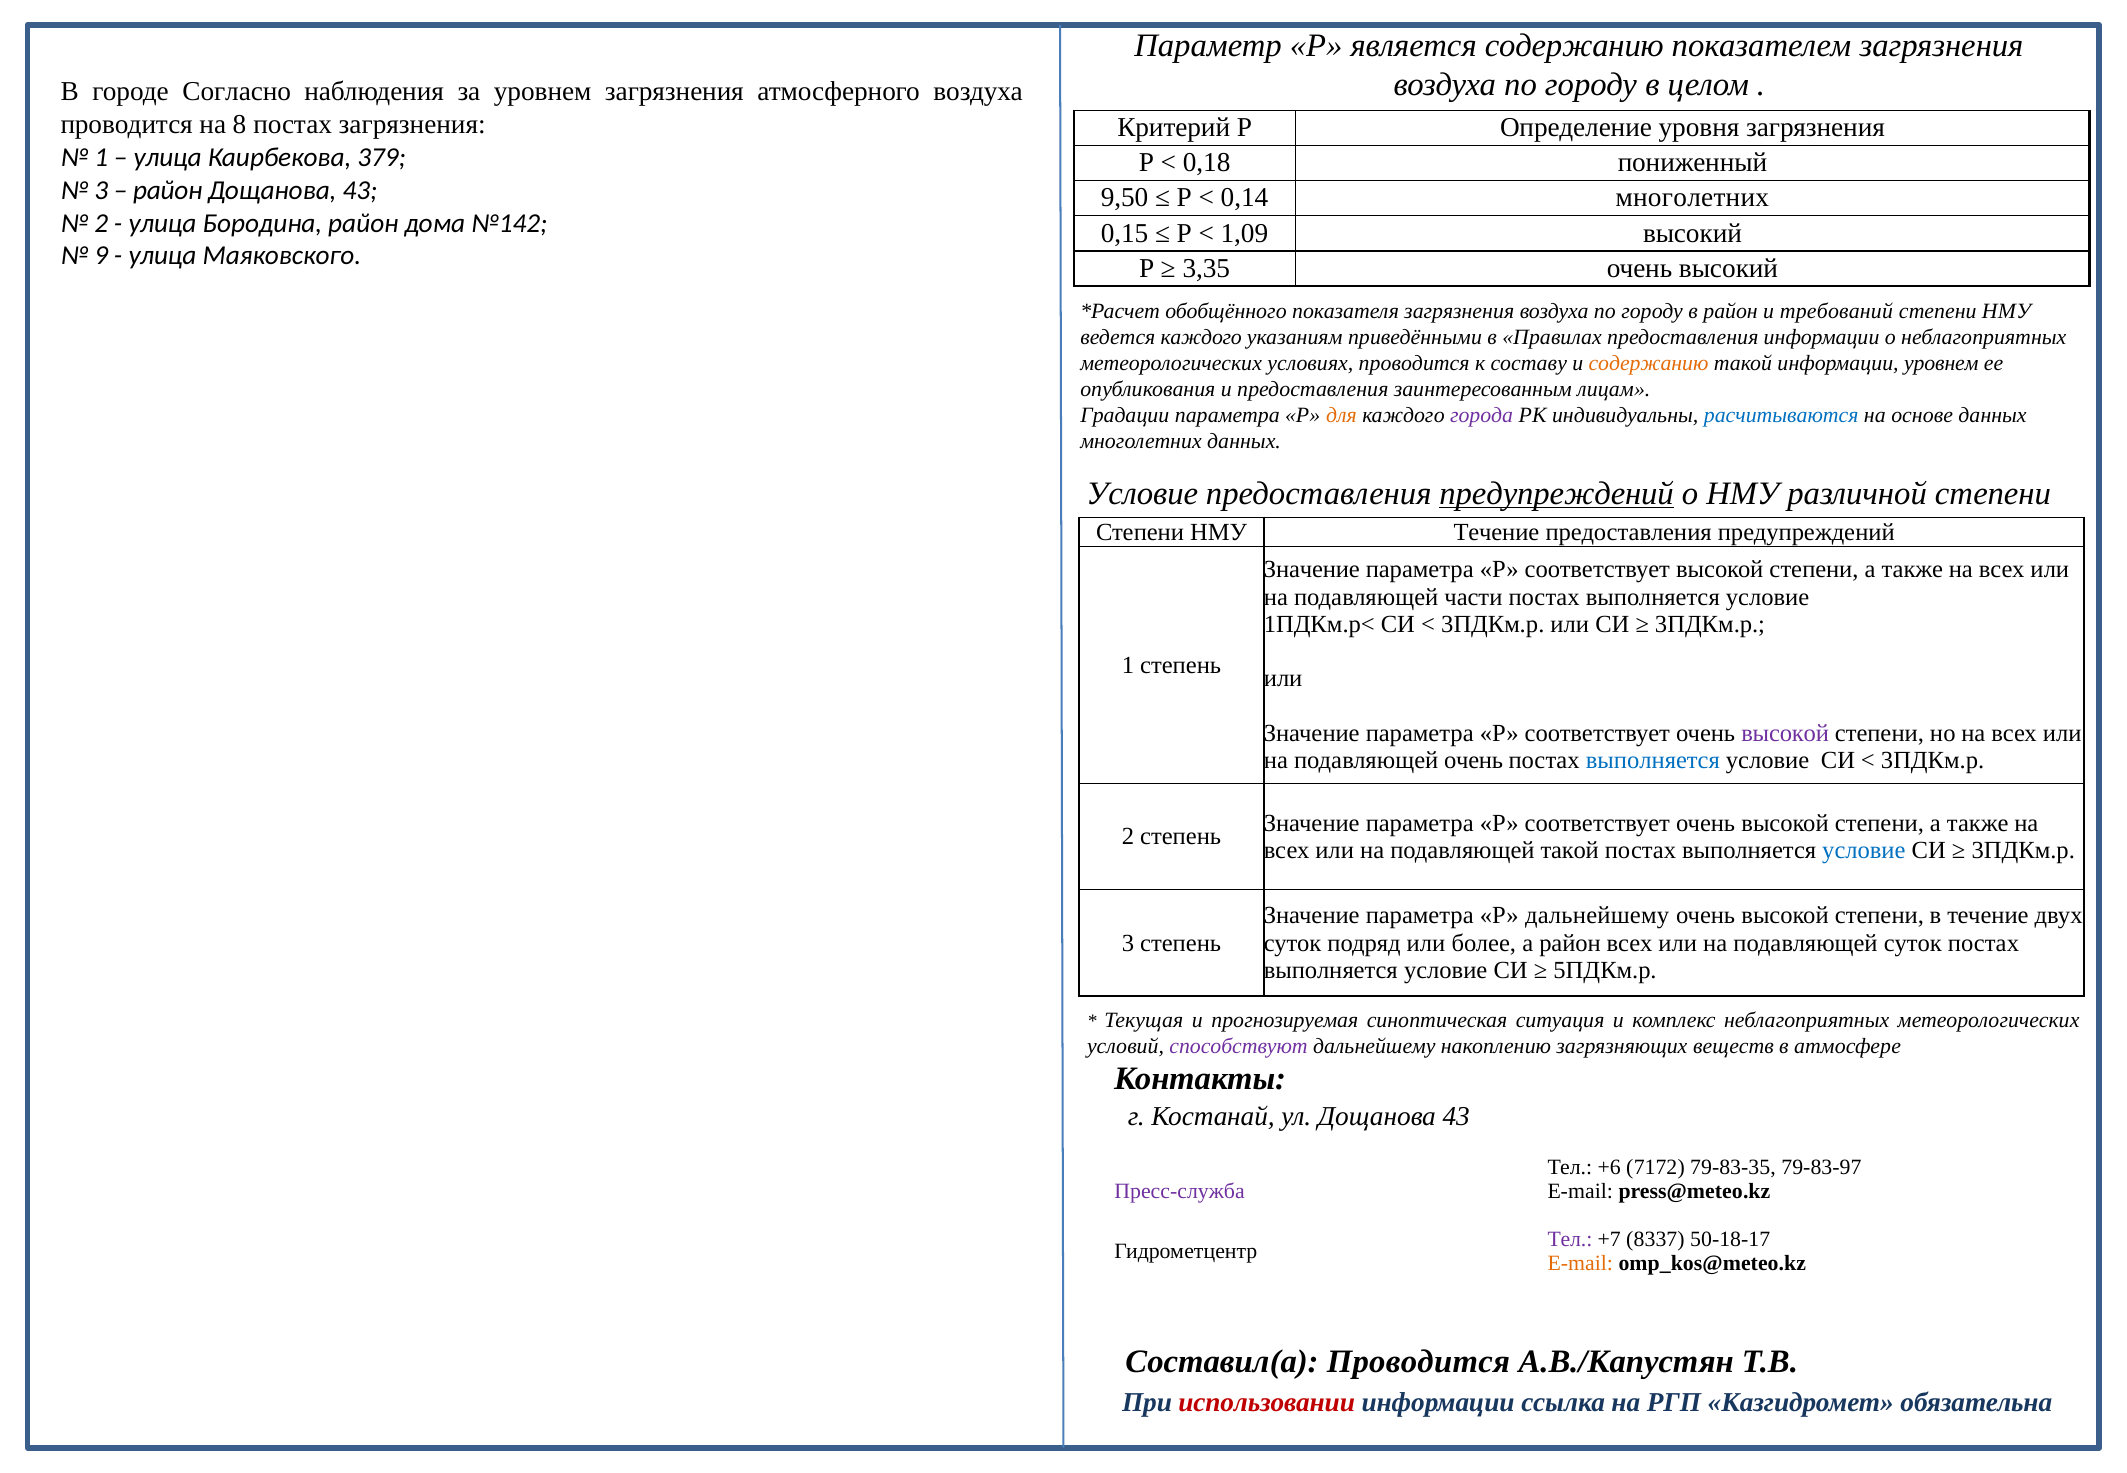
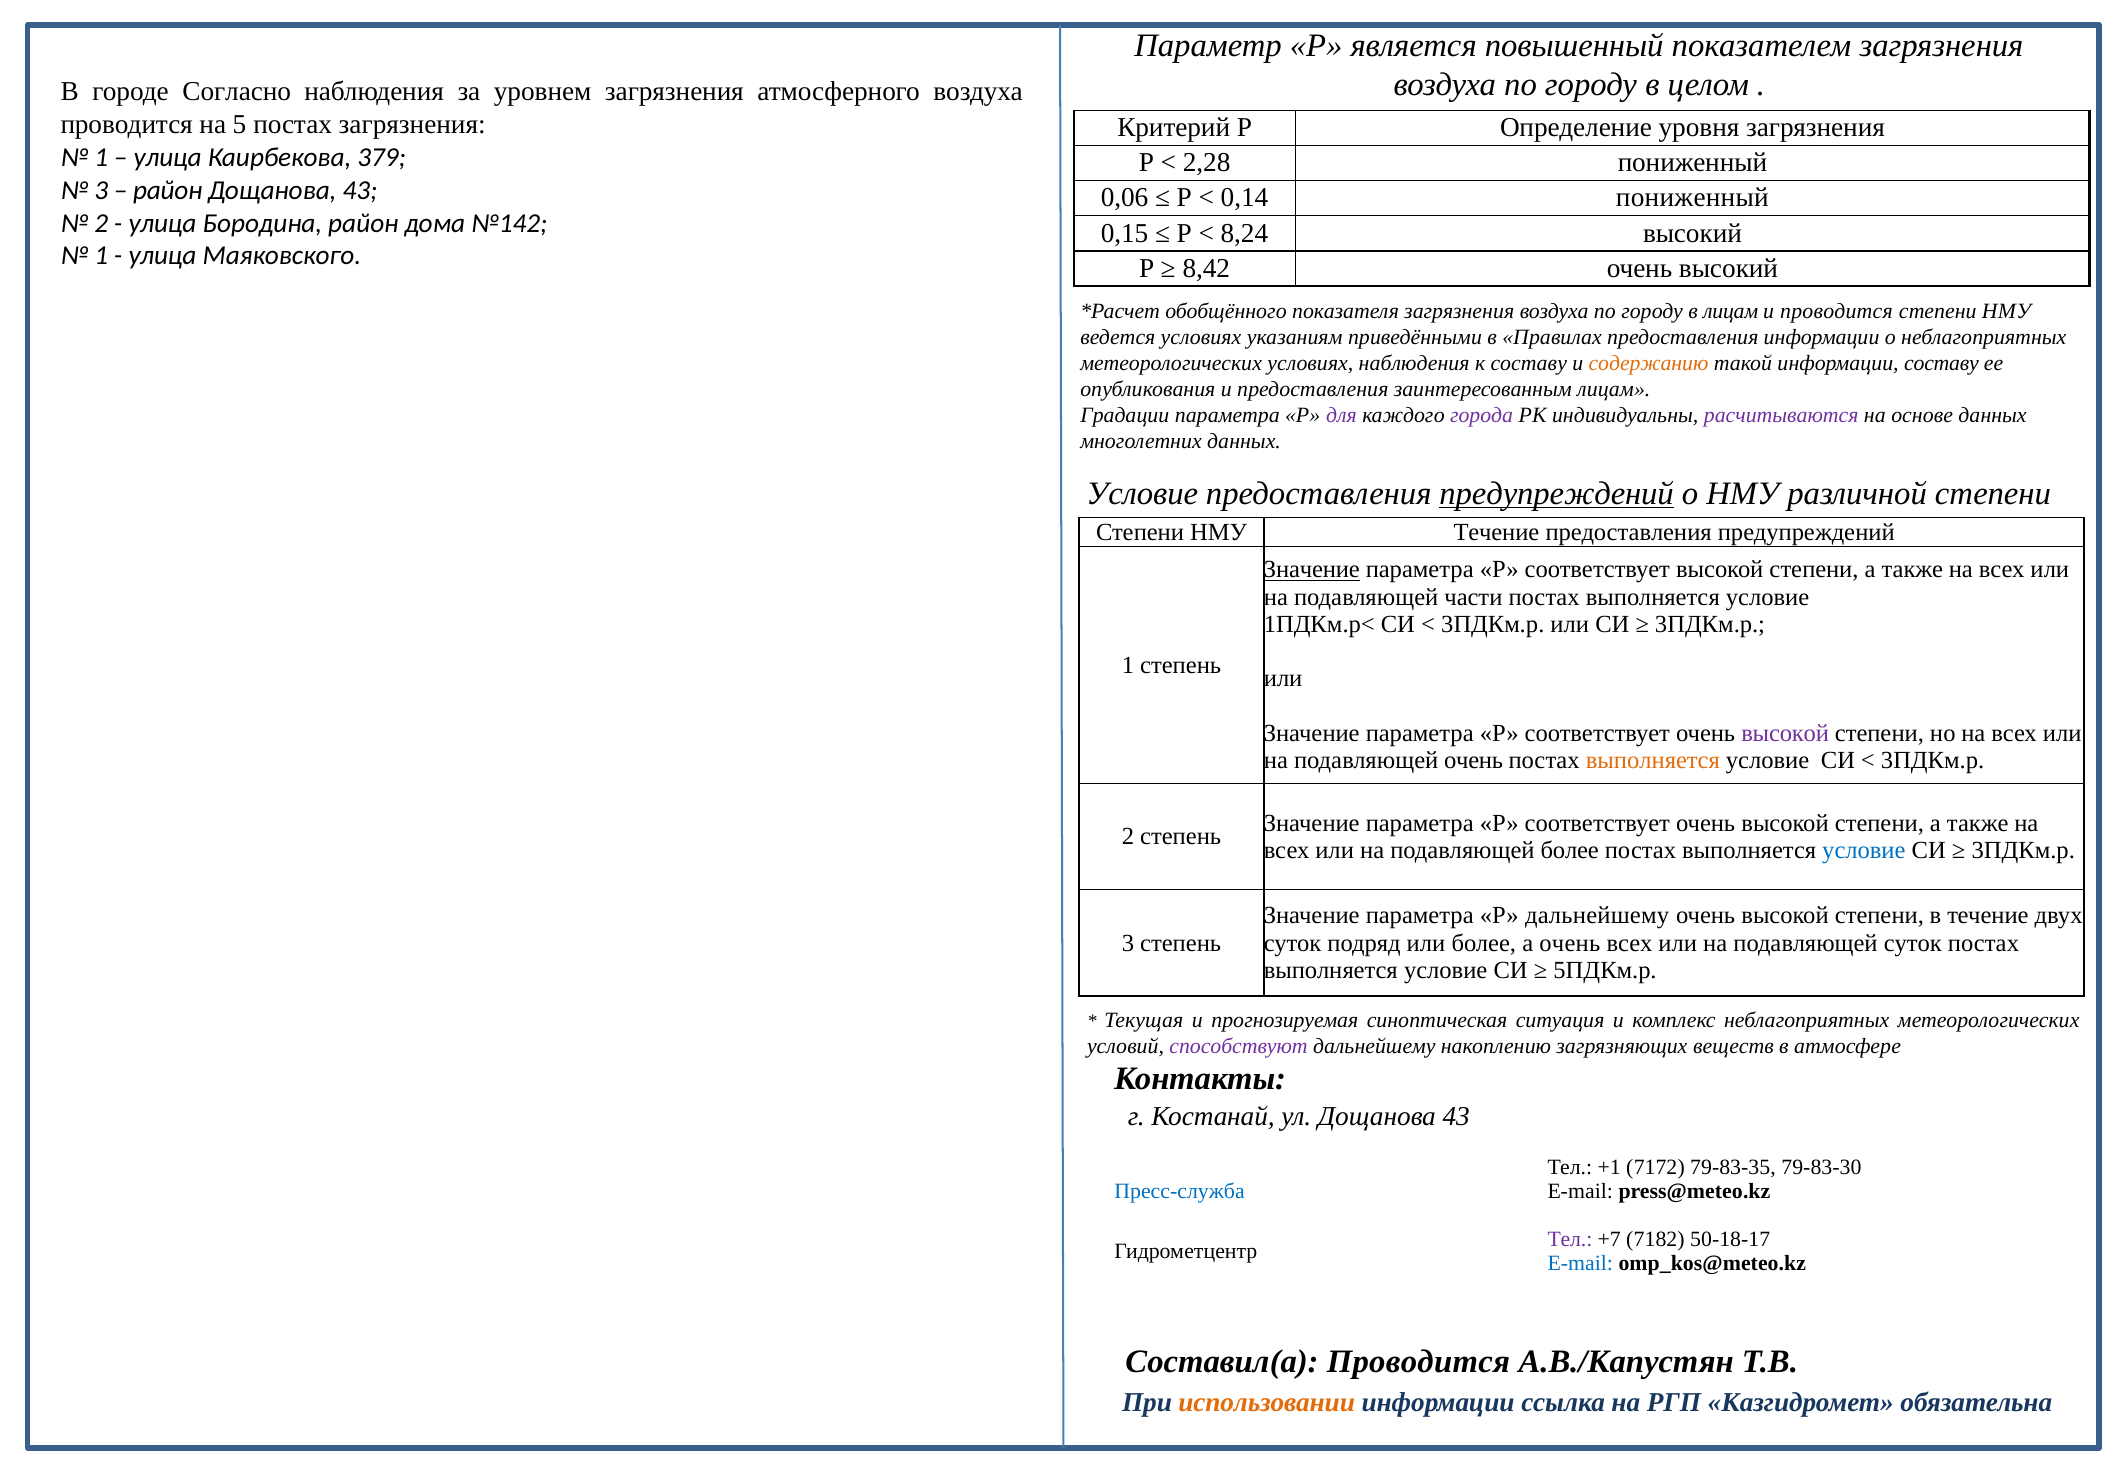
является содержанию: содержанию -> повышенный (1574, 46)
8: 8 -> 5 (240, 125)
0,18: 0,18 -> 2,28 (1207, 163)
9,50: 9,50 -> 0,06 (1125, 198)
0,14 многолетних: многолетних -> пониженный (1692, 198)
1,09: 1,09 -> 8,24 (1244, 233)
9: 9 -> 1 (101, 256)
3,35: 3,35 -> 8,42 (1206, 268)
в район: район -> лицам (1731, 311)
и требований: требований -> проводится (1836, 311)
ведется каждого: каждого -> условиях (1201, 337)
условиях проводится: проводится -> наблюдения (1414, 363)
информации уровнем: уровнем -> составу (1941, 363)
для colour: orange -> purple (1341, 415)
расчитываются colour: blue -> purple (1781, 415)
Значение underline: none -> present (1312, 570)
выполняется colour: blue -> orange (1653, 760)
подавляющей такой: такой -> более (1570, 850)
а район: район -> очень (1570, 943)
+6: +6 -> +1 (1609, 1167)
79-83-97: 79-83-97 -> 79-83-30 (1821, 1167)
Пресс-служба colour: purple -> blue (1180, 1191)
8337: 8337 -> 7182 (1655, 1239)
E-mail colour: orange -> blue (1580, 1263)
использовании colour: red -> orange (1267, 1402)
